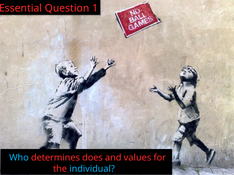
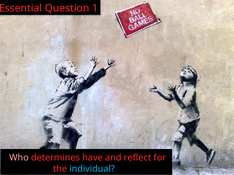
Who colour: light blue -> pink (19, 158)
does: does -> have (93, 158)
values: values -> reflect (138, 158)
